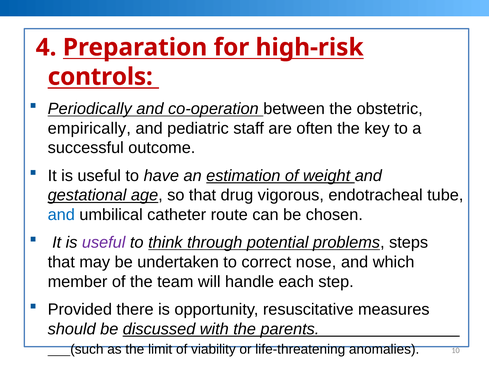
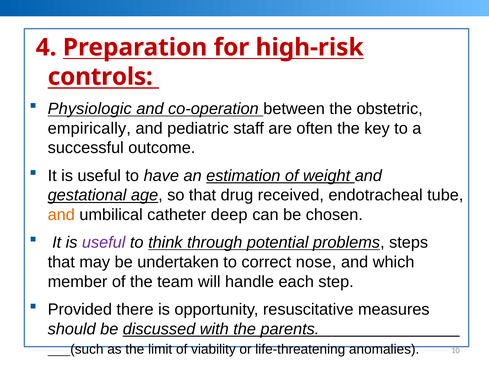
Periodically: Periodically -> Physiologic (90, 109)
vigorous: vigorous -> received (291, 195)
and colour: blue -> orange (61, 215)
route: route -> deep (229, 215)
